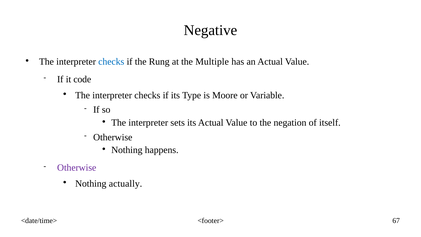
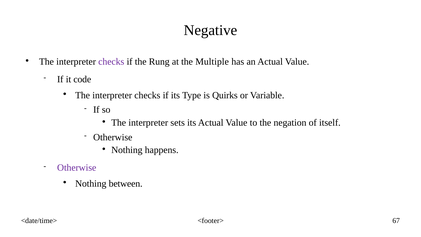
checks colour: blue -> purple (111, 62)
Moore: Moore -> Quirks (225, 95)
actually: actually -> between (126, 184)
